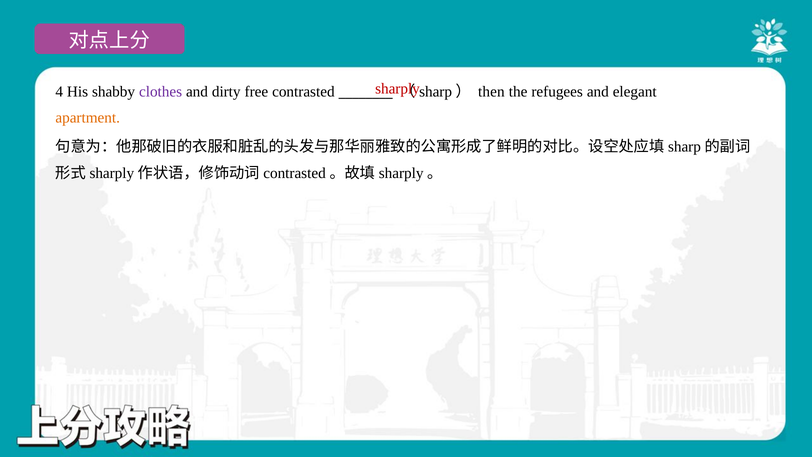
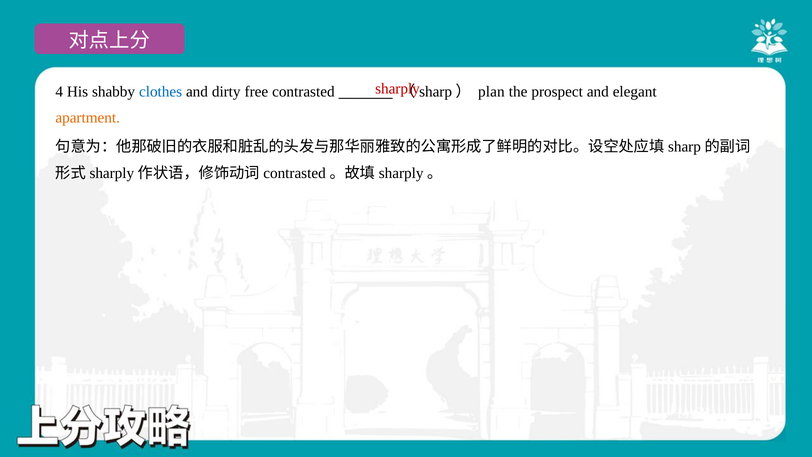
clothes colour: purple -> blue (161, 92)
then: then -> plan (491, 92)
refugees: refugees -> prospect (557, 92)
